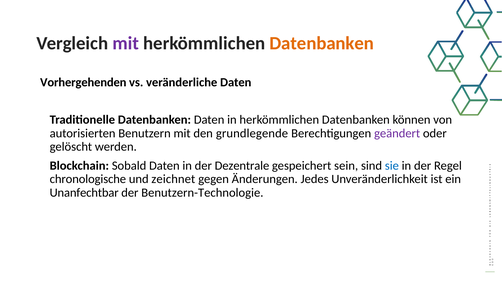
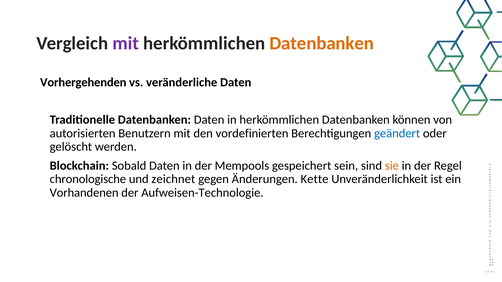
grundlegende: grundlegende -> vordefinierten (252, 133)
geändert colour: purple -> blue (397, 133)
Dezentrale: Dezentrale -> Mempools (242, 166)
sie colour: blue -> orange (392, 166)
Jedes: Jedes -> Kette (315, 179)
Unanfechtbar: Unanfechtbar -> Vorhandenen (84, 193)
Benutzern-Technologie: Benutzern-Technologie -> Aufweisen-Technologie (202, 193)
